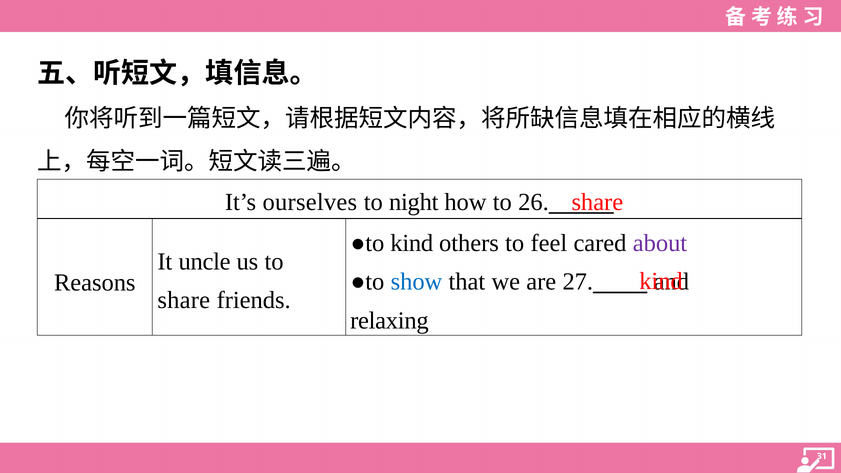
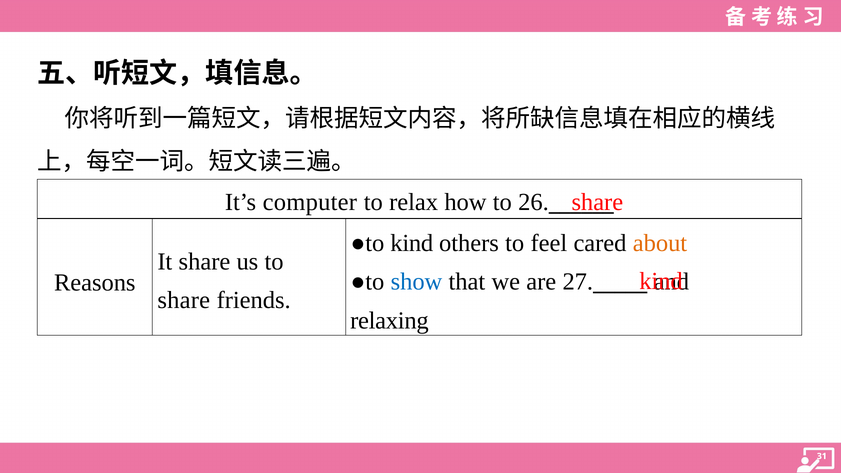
ourselves: ourselves -> computer (310, 202)
night: night -> relax (414, 202)
about colour: purple -> orange (660, 243)
It uncle: uncle -> share (204, 262)
